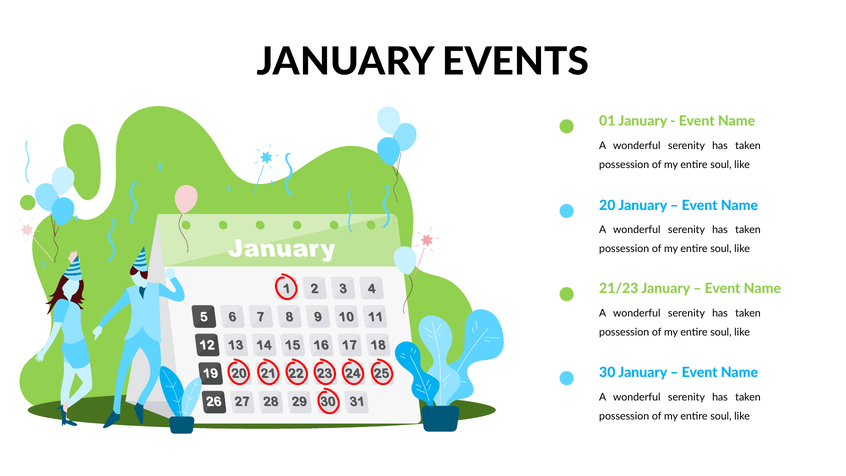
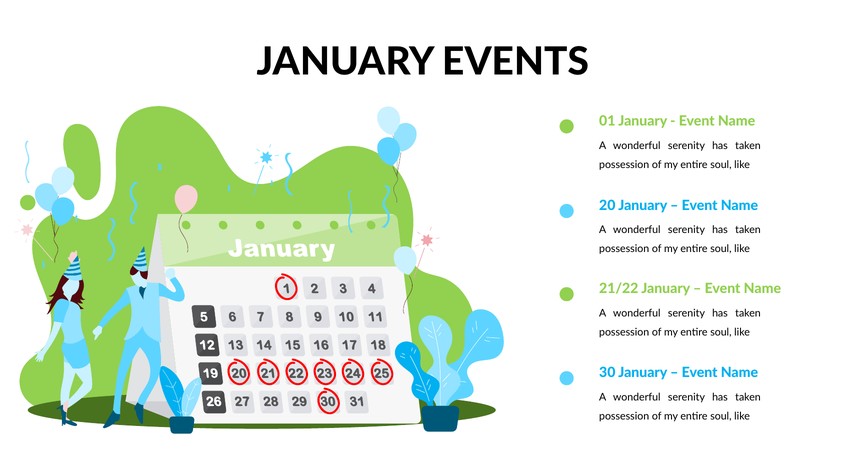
21/23: 21/23 -> 21/22 (619, 289)
